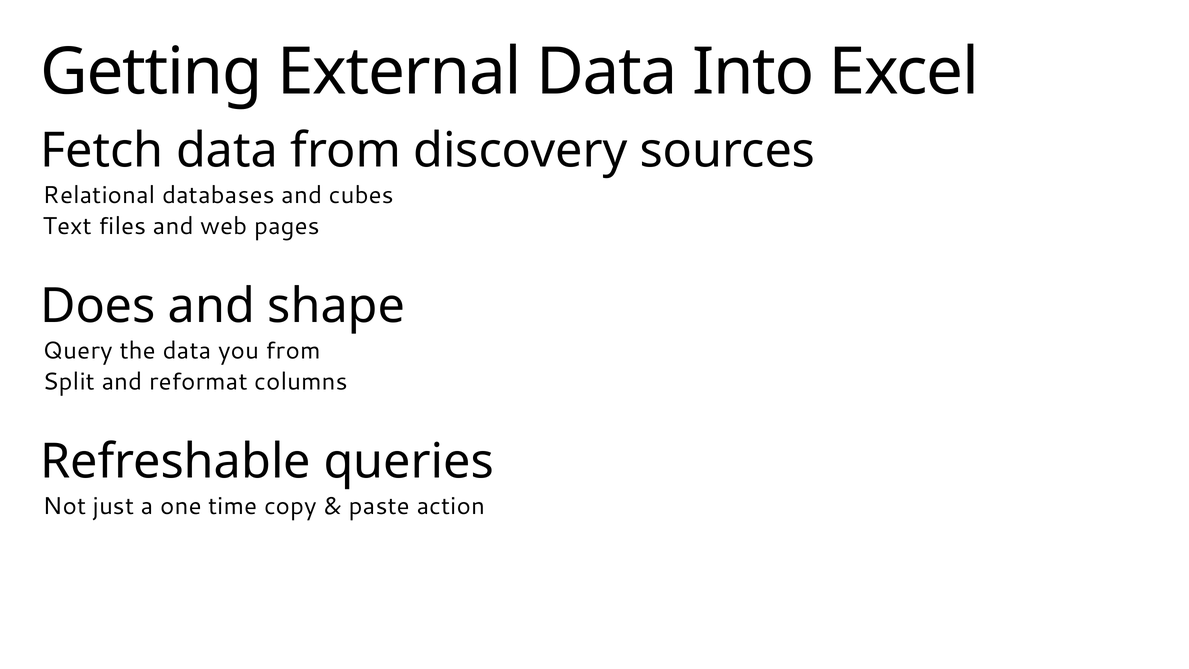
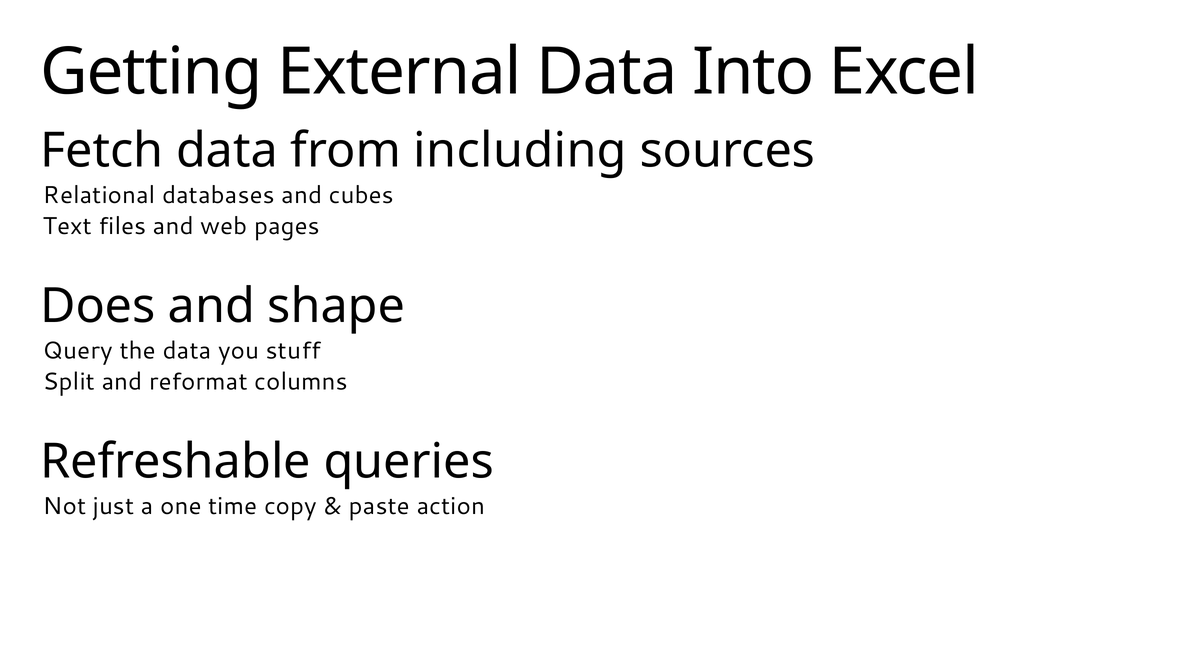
discovery: discovery -> including (520, 151)
you from: from -> stuff (293, 350)
